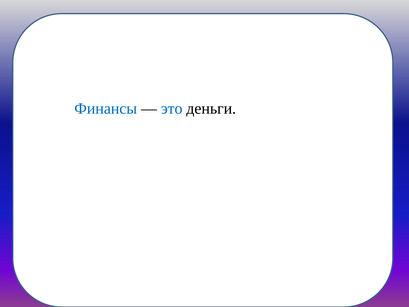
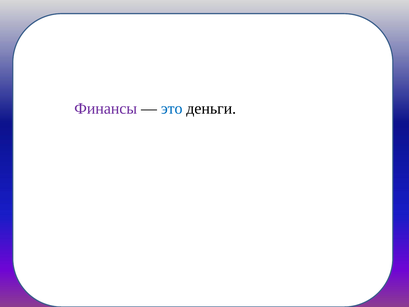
Финансы colour: blue -> purple (106, 108)
